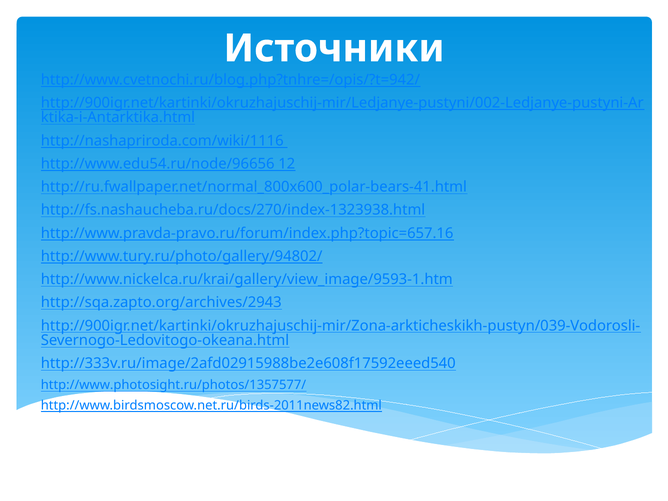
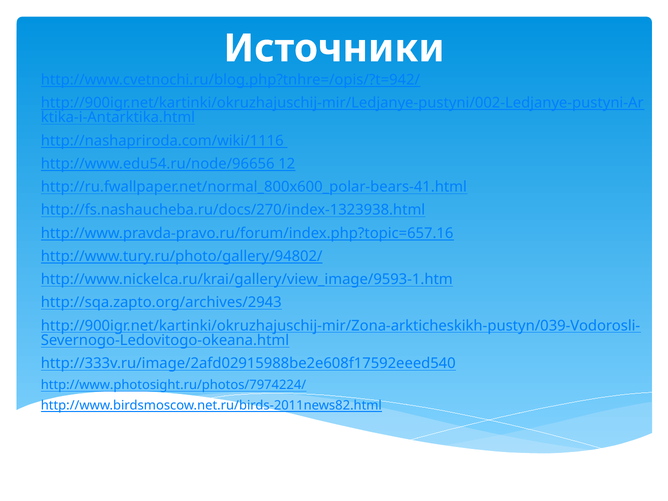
http://www.photosight.ru/photos/1357577/: http://www.photosight.ru/photos/1357577/ -> http://www.photosight.ru/photos/7974224/ (174, 385)
